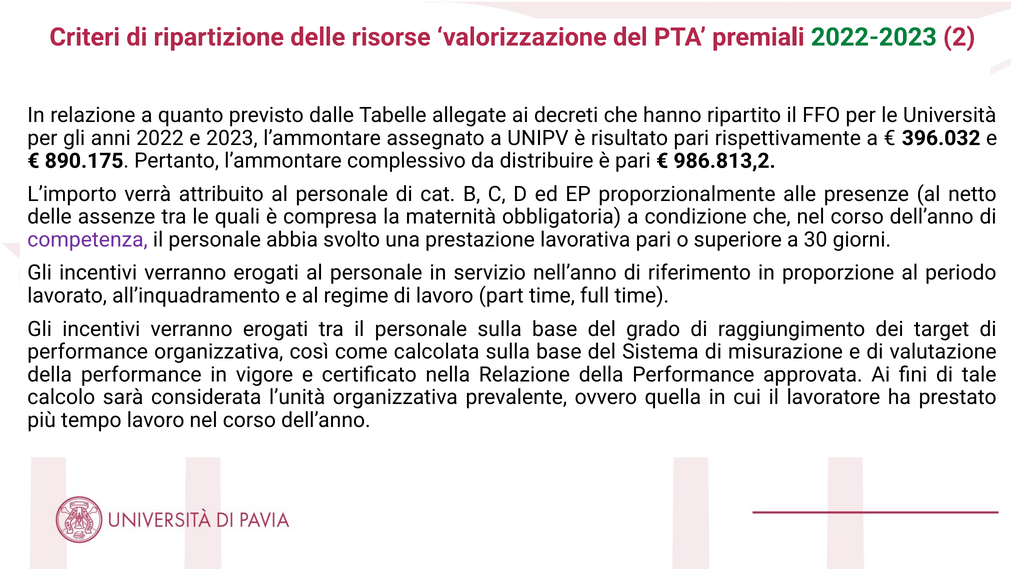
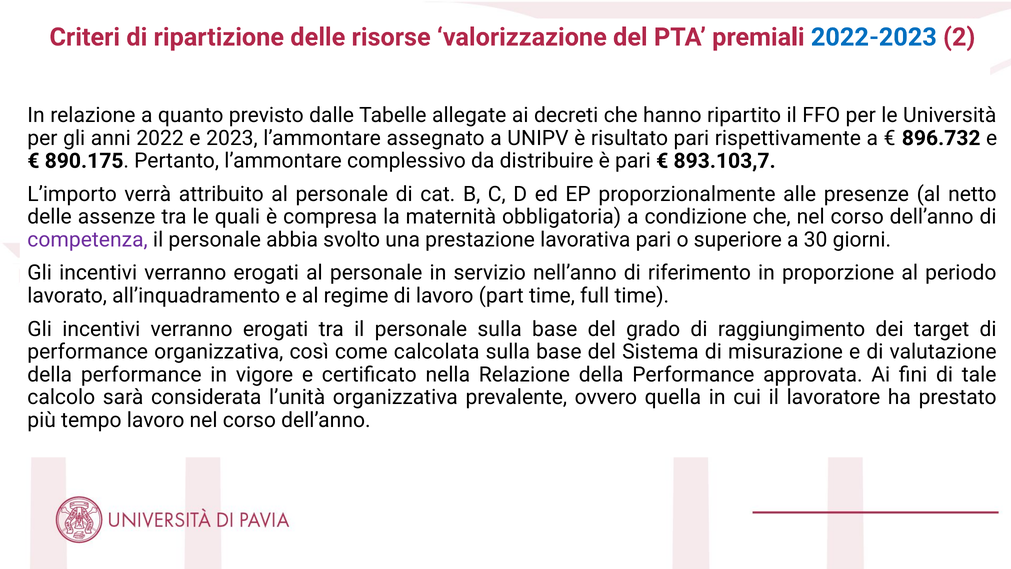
2022-2023 colour: green -> blue (874, 37)
396.032: 396.032 -> 896.732 (941, 138)
986.813,2: 986.813,2 -> 893.103,7 (725, 161)
